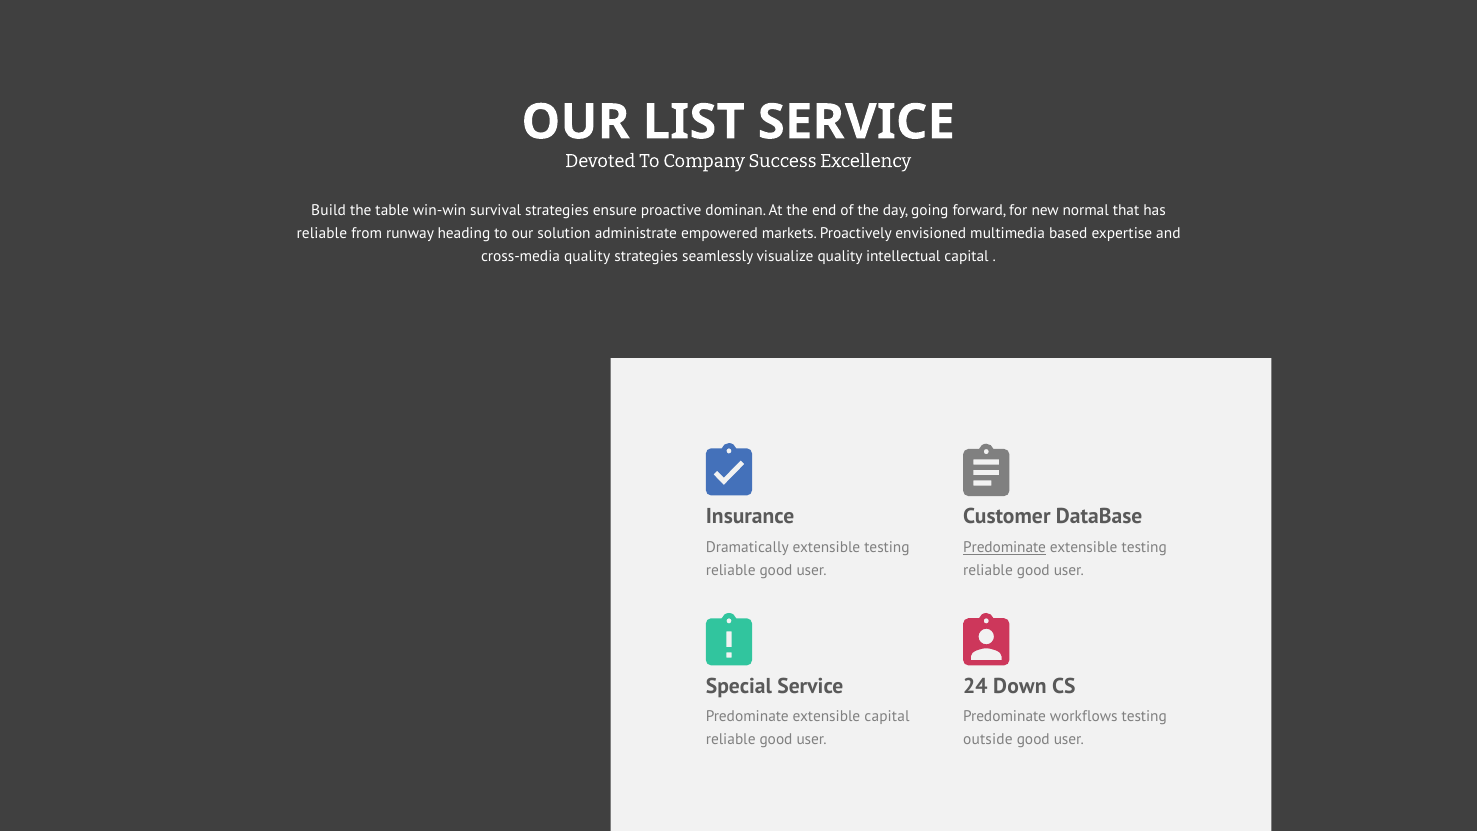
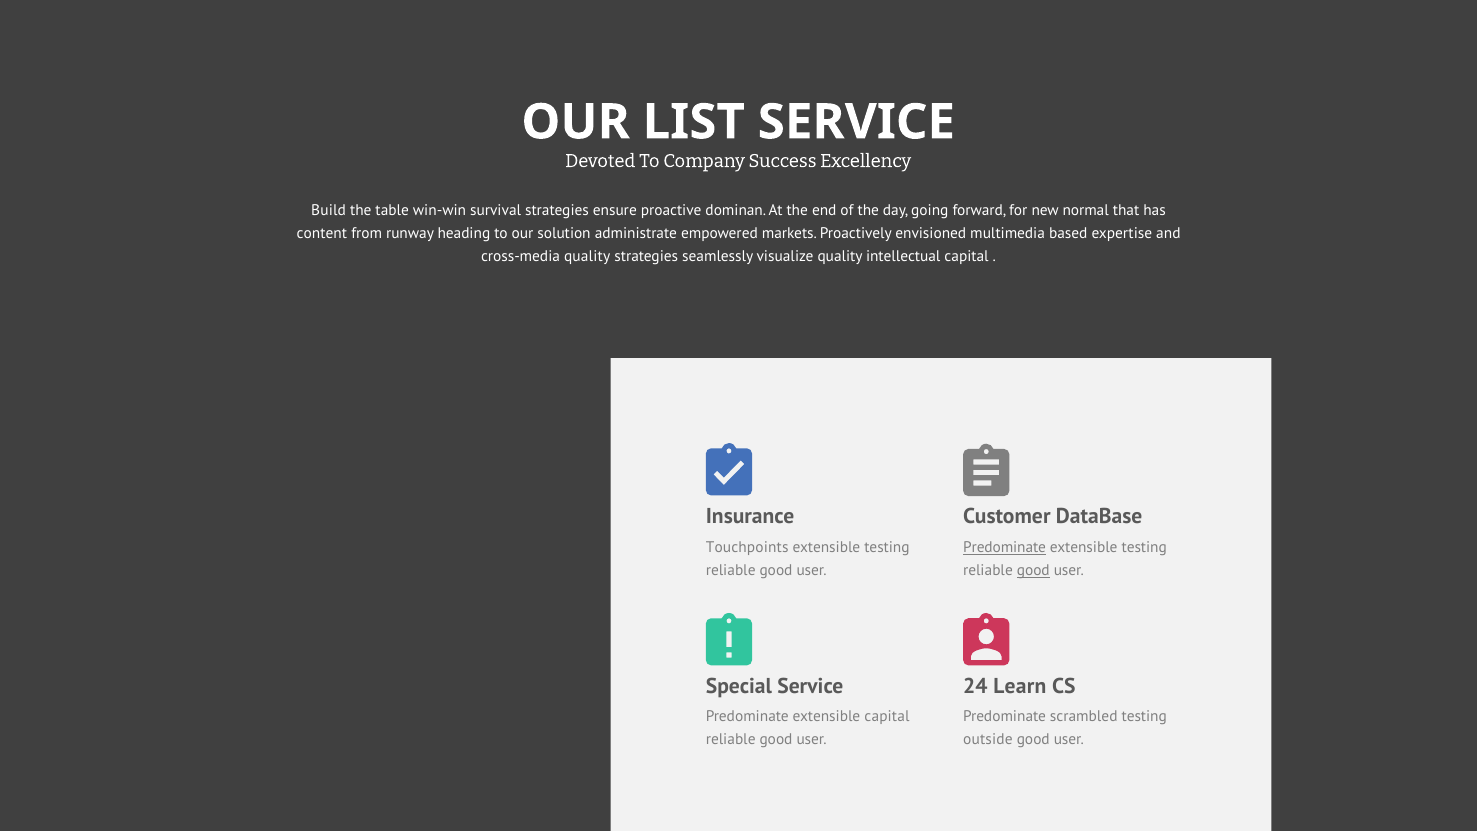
reliable: reliable -> content (322, 234)
Dramatically: Dramatically -> Touchpoints (747, 547)
good underline: none -> present (1033, 570)
Down: Down -> Learn (1020, 686)
workflows: workflows -> scrambled (1084, 716)
